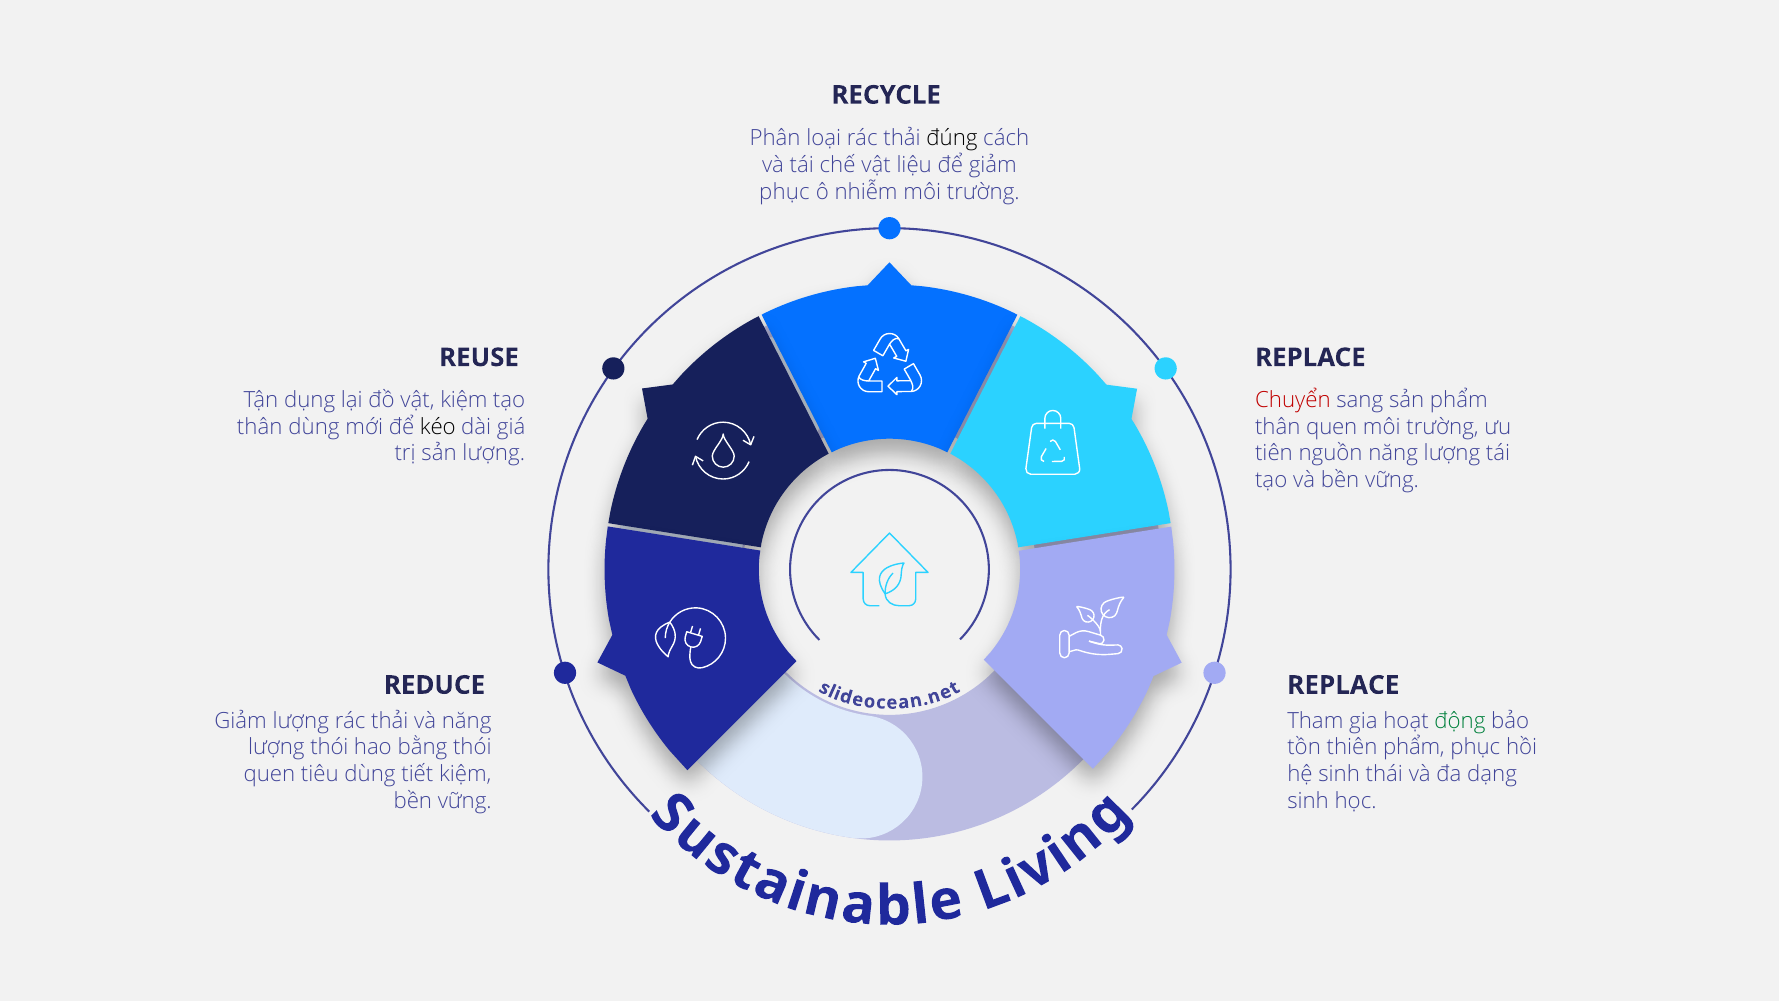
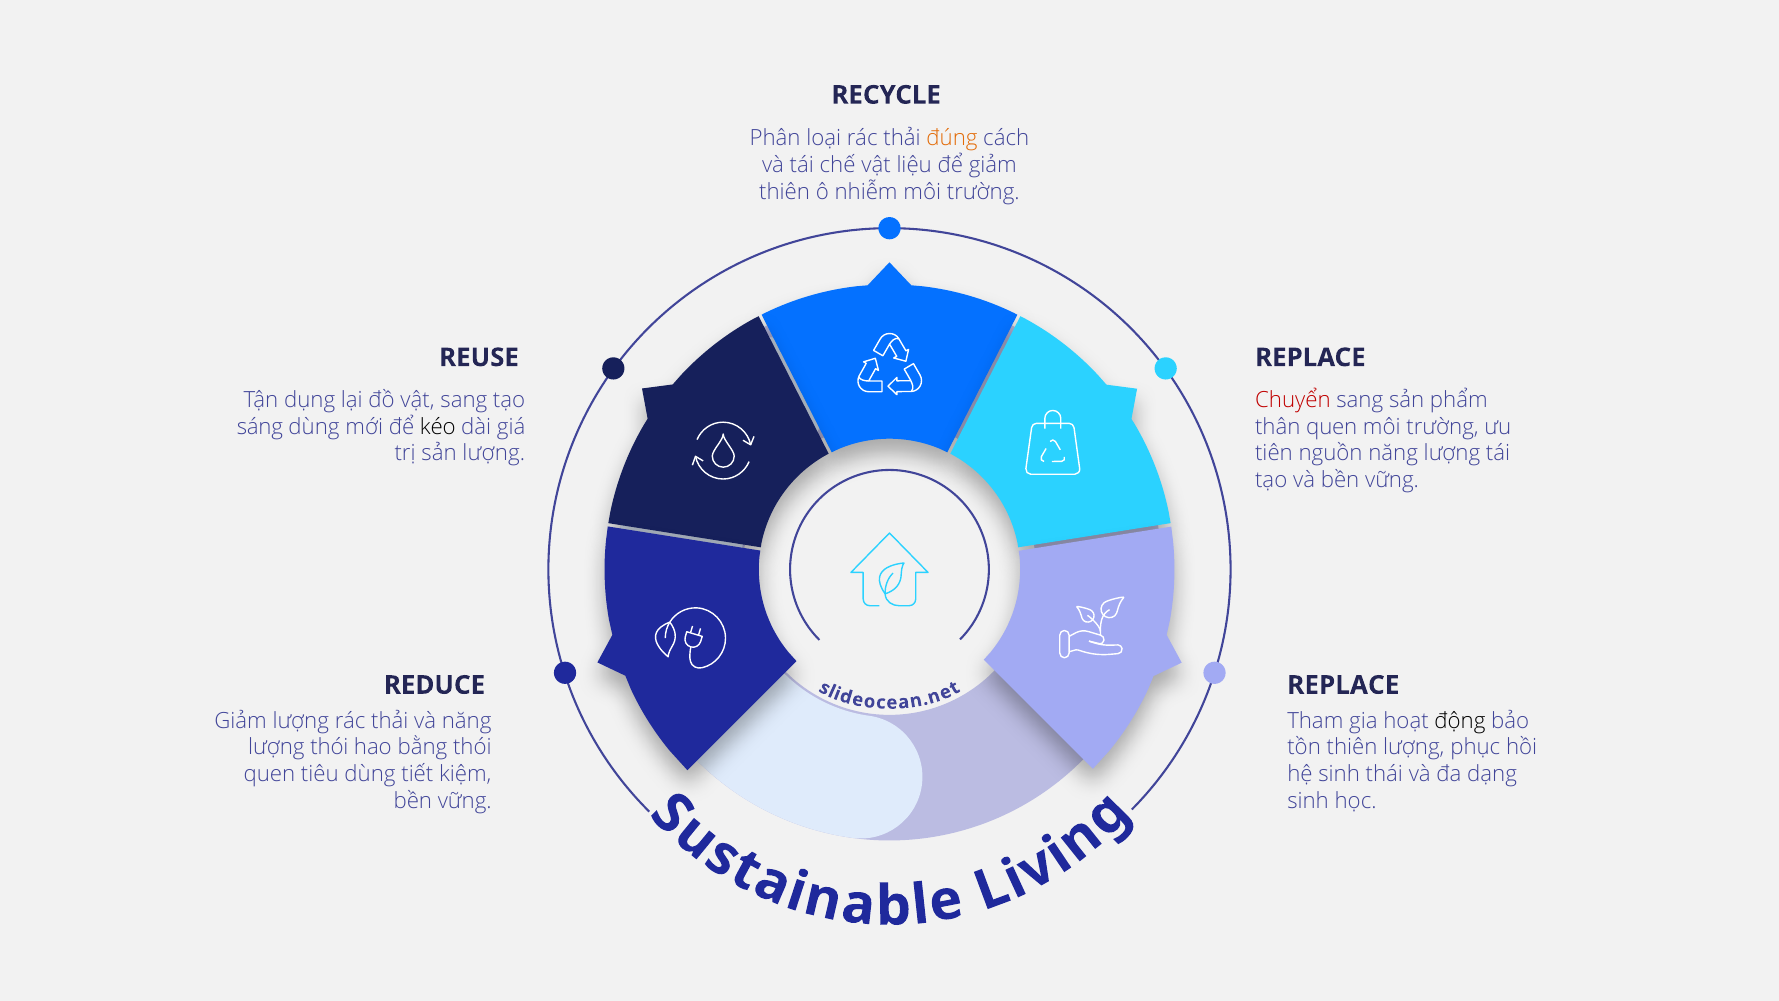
đúng colour: black -> orange (952, 138)
phục: phục -> thiên (785, 192)
vật kiệm: kiệm -> sang (464, 400)
thân: thân -> sáng (260, 427)
động colour: green -> black (1460, 721)
thiên phẩm: phẩm -> lượng (1414, 747)
